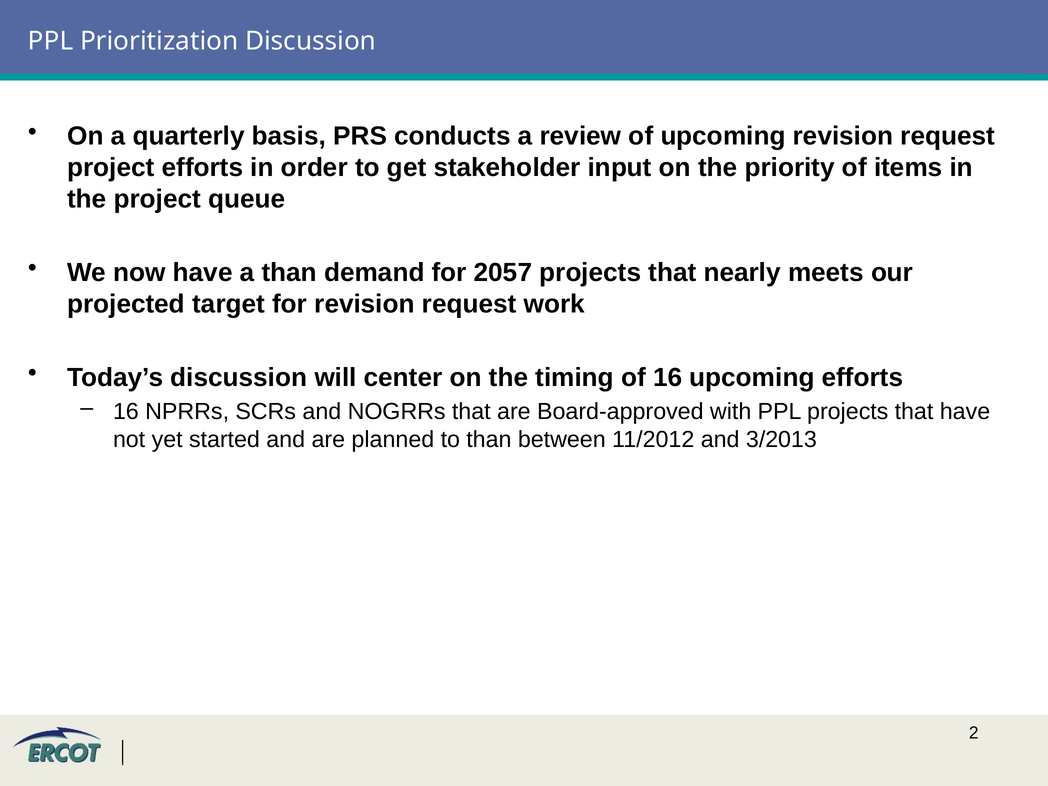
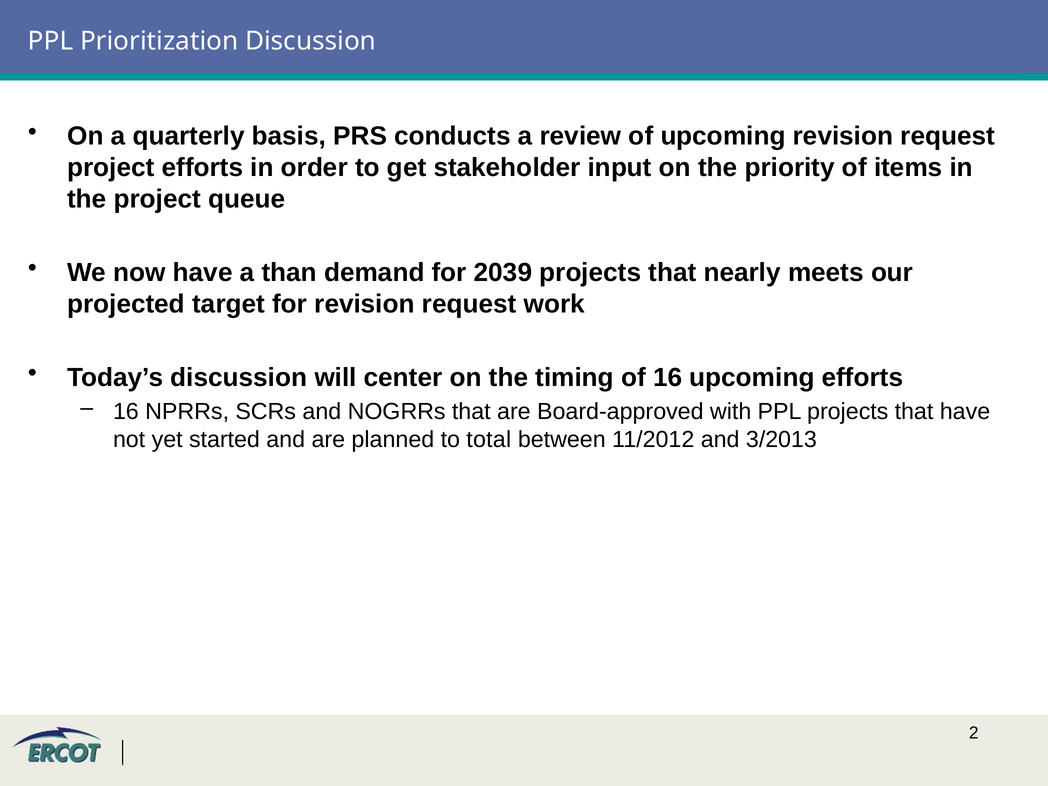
2057: 2057 -> 2039 (503, 273)
to than: than -> total (489, 439)
